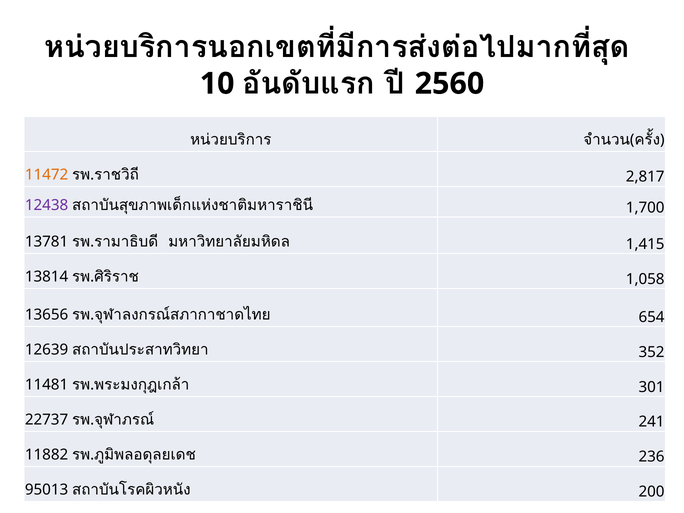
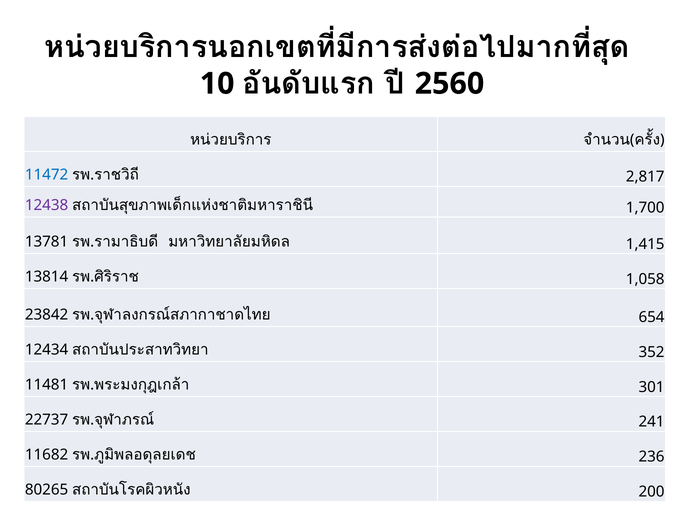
11472 colour: orange -> blue (47, 175)
13656: 13656 -> 23842 (47, 315)
12639: 12639 -> 12434 (47, 350)
11882: 11882 -> 11682 (47, 455)
95013: 95013 -> 80265 (47, 490)
